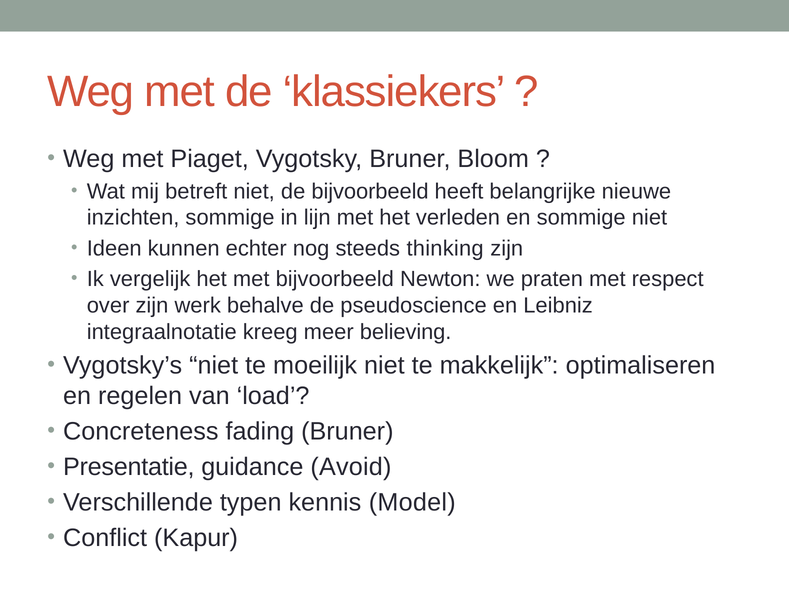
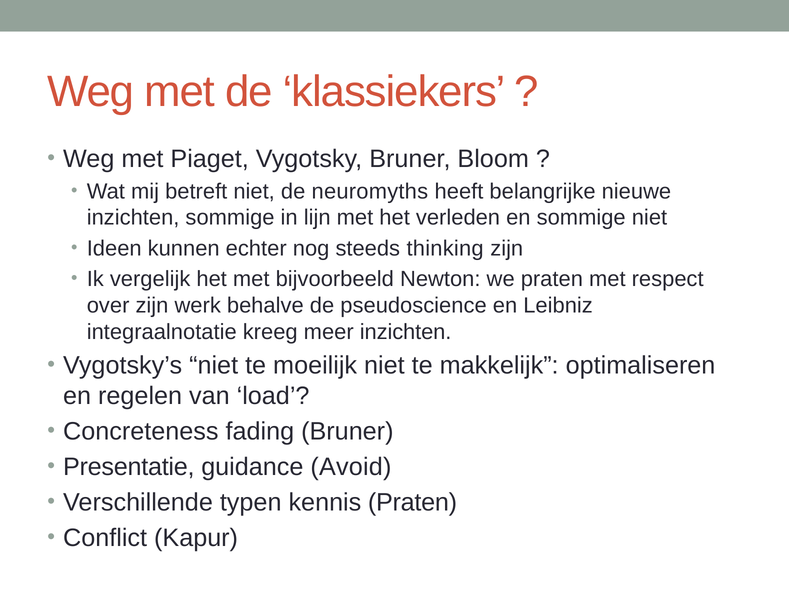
de bijvoorbeeld: bijvoorbeeld -> neuromyths (370, 191)
meer believing: believing -> inzichten (406, 332)
kennis Model: Model -> Praten (412, 502)
